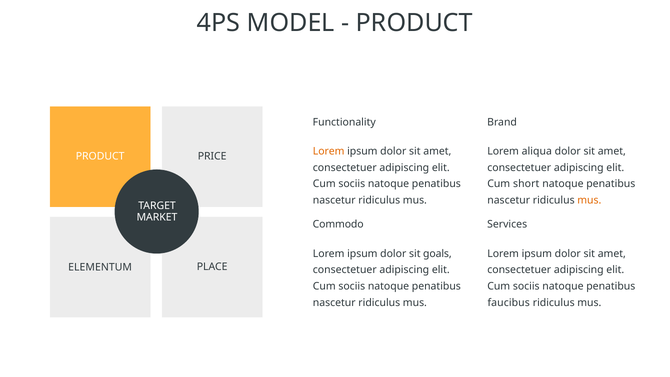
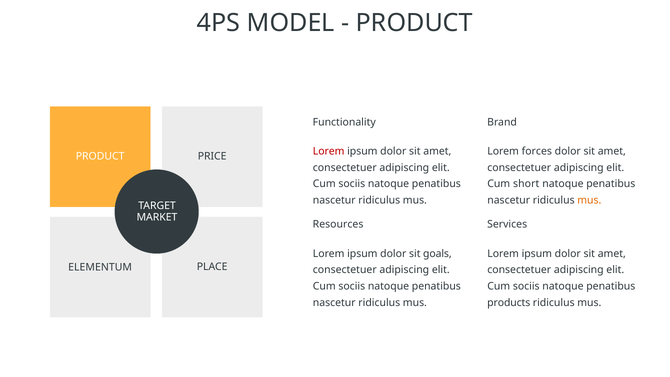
Lorem colour: orange -> red (329, 151)
aliqua: aliqua -> forces (537, 151)
Commodo: Commodo -> Resources (338, 224)
faucibus: faucibus -> products (509, 302)
